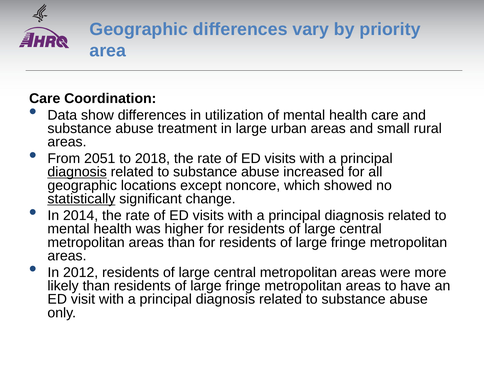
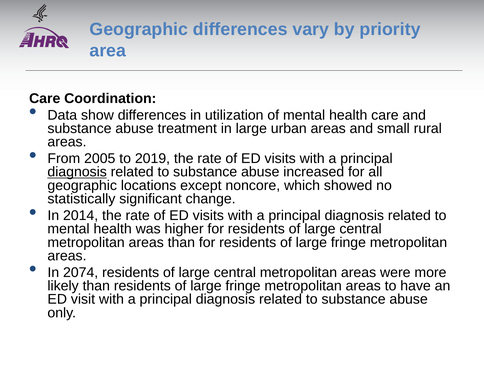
2051: 2051 -> 2005 (100, 159)
2018: 2018 -> 2019 (152, 159)
statistically underline: present -> none (81, 199)
2012: 2012 -> 2074 (81, 272)
